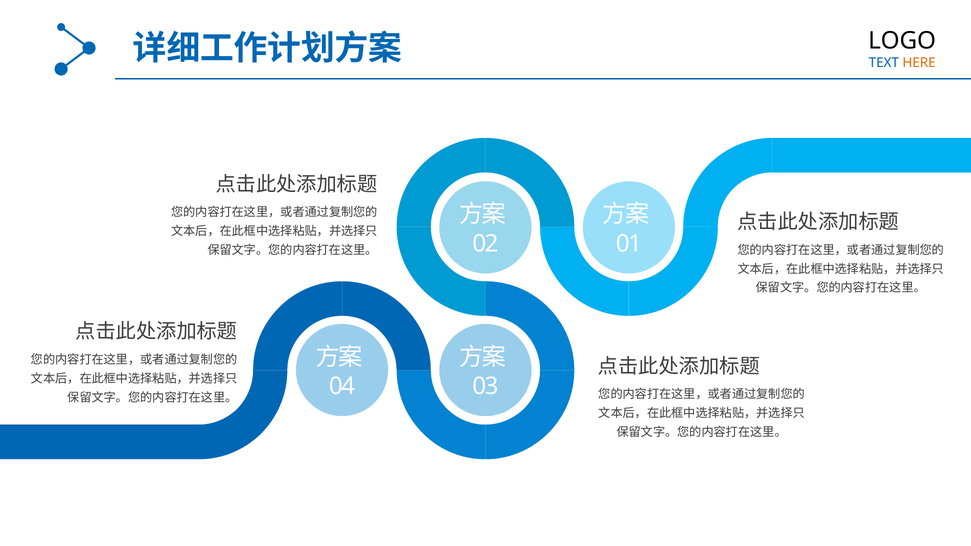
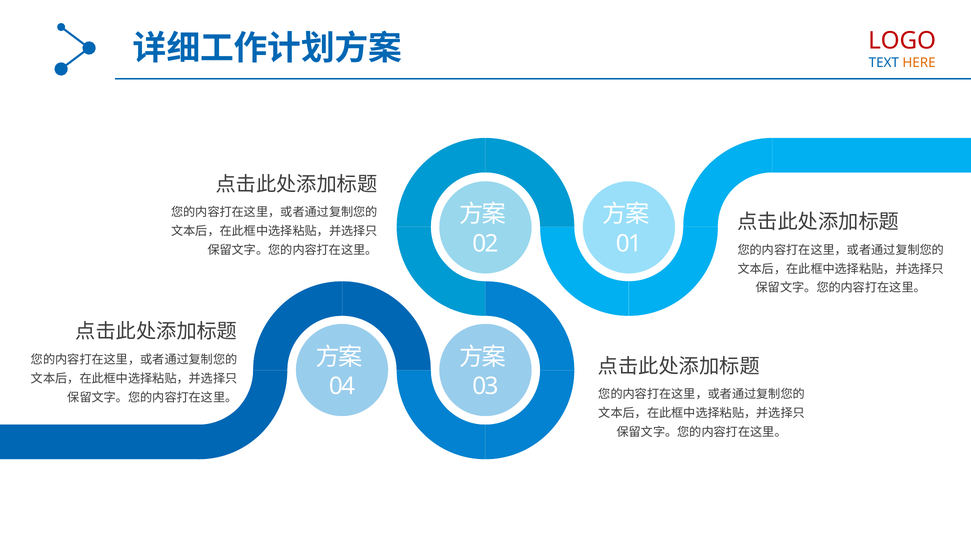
LOGO colour: black -> red (902, 41)
